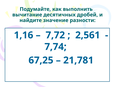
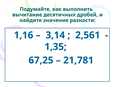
7,72: 7,72 -> 3,14 (55, 35)
7,74: 7,74 -> 1,35 (56, 47)
